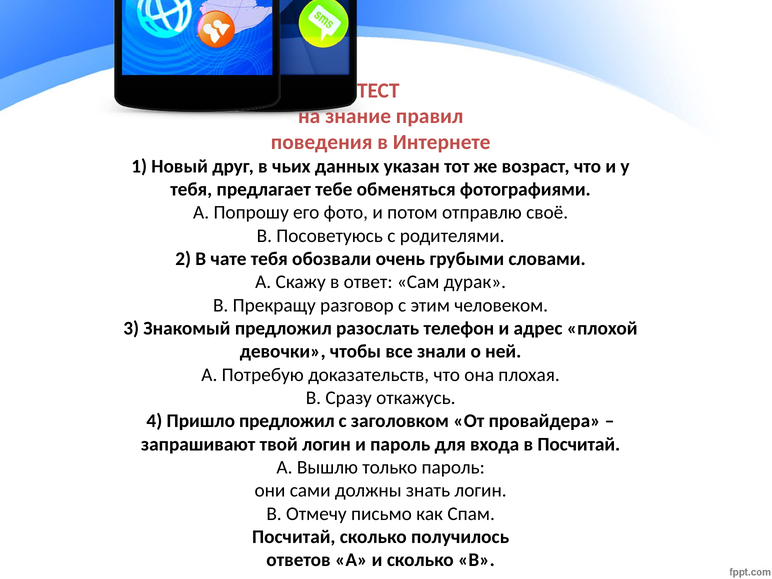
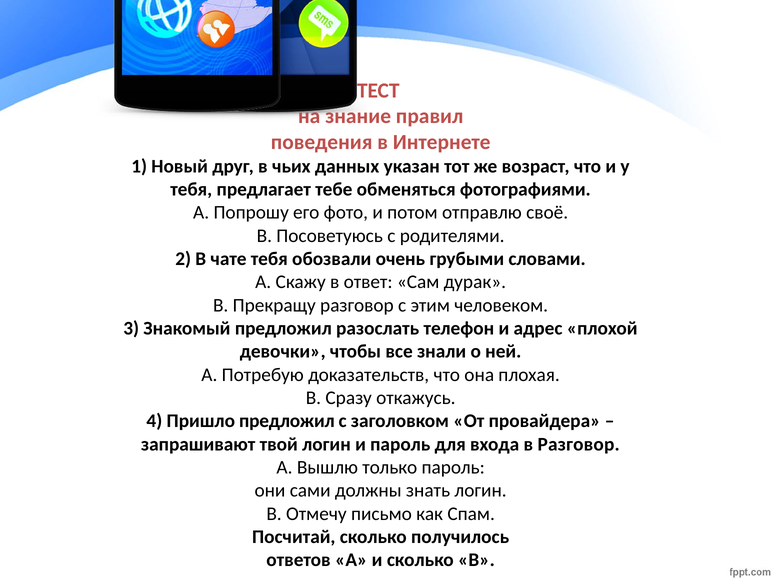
в Посчитай: Посчитай -> Разговор (579, 444)
